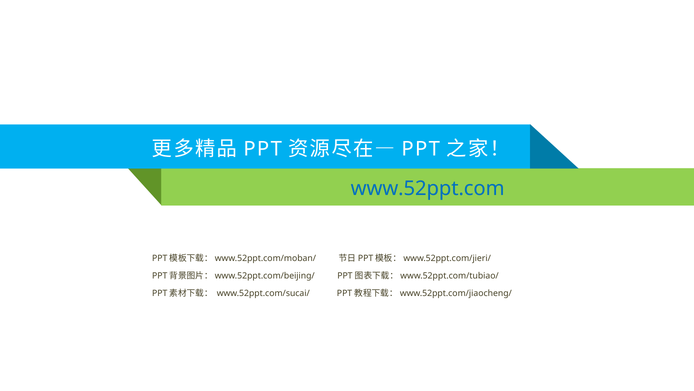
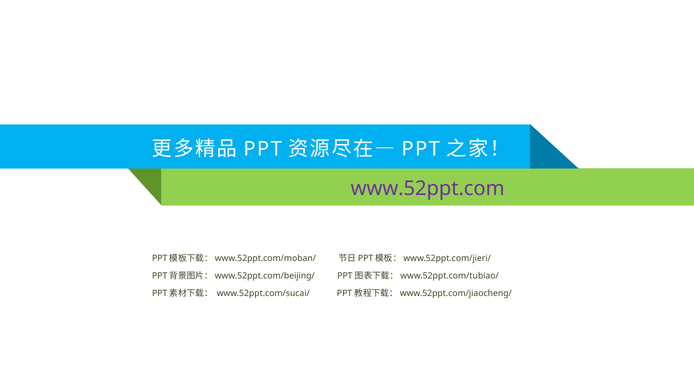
www.52ppt.com colour: blue -> purple (428, 188)
